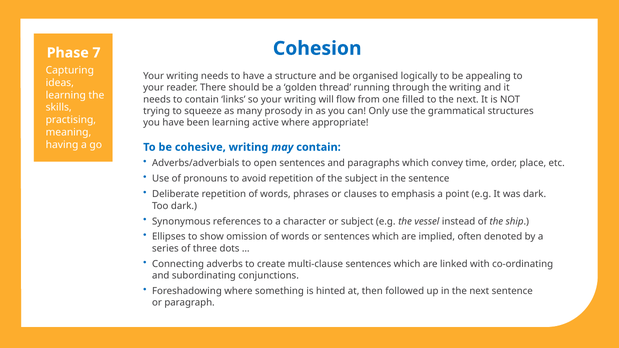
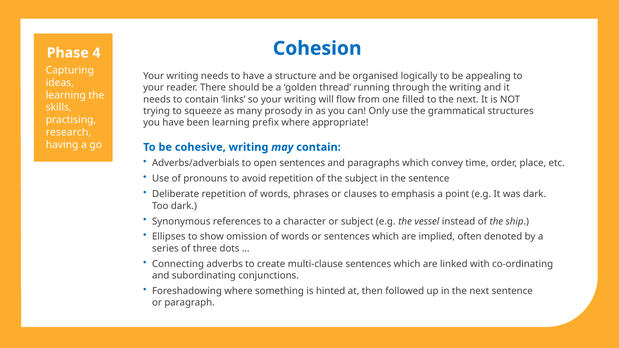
7: 7 -> 4 (96, 53)
active: active -> prefix (266, 123)
meaning: meaning -> research (68, 132)
